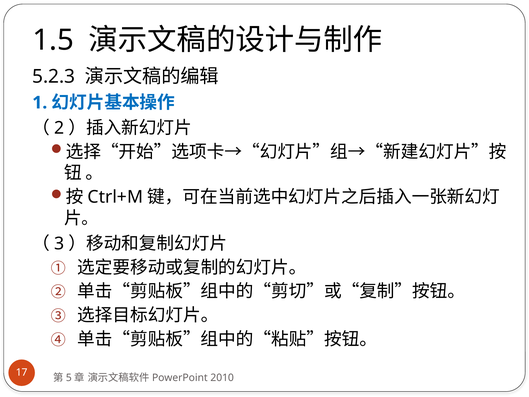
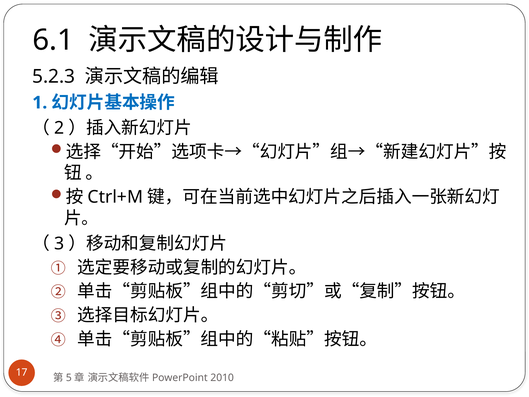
1.5: 1.5 -> 6.1 (53, 40)
